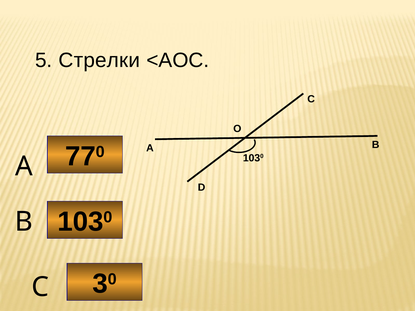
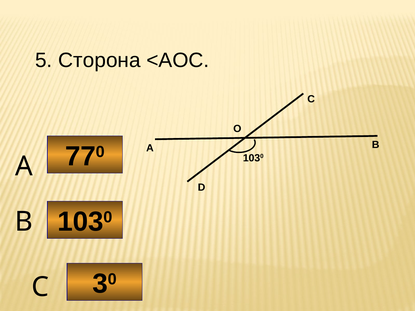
Стрелки: Стрелки -> Сторона (99, 60)
